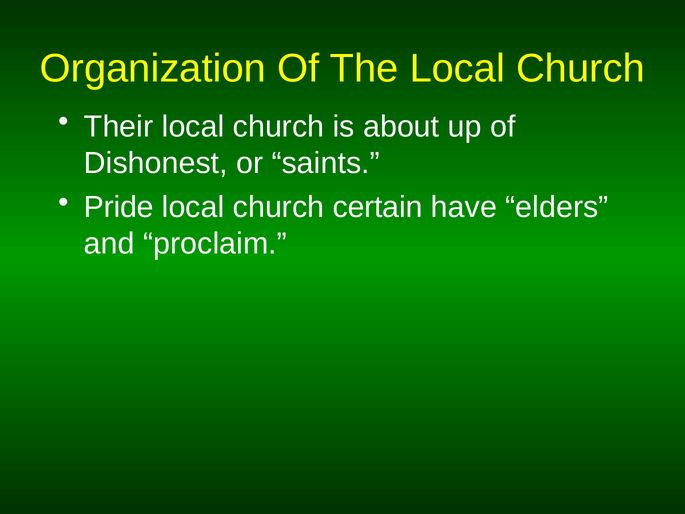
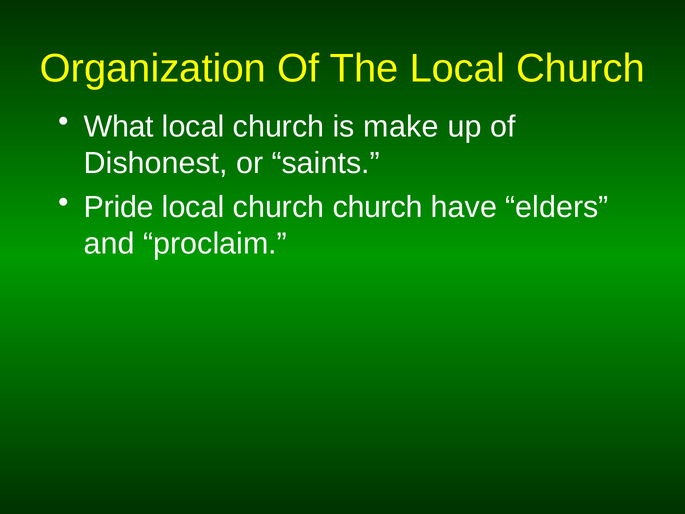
Their: Their -> What (119, 127)
about: about -> make (401, 127)
church certain: certain -> church (378, 207)
